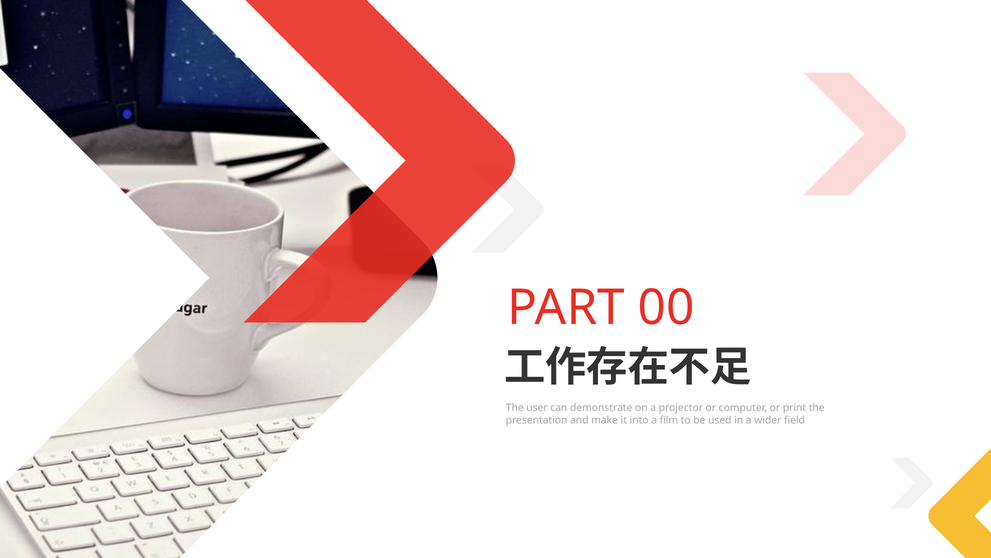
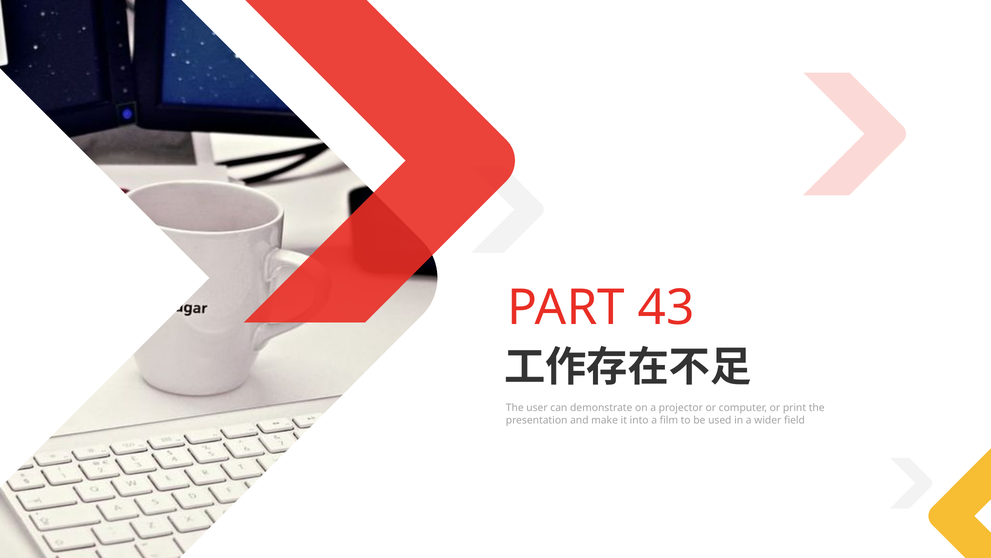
00: 00 -> 43 (666, 307)
